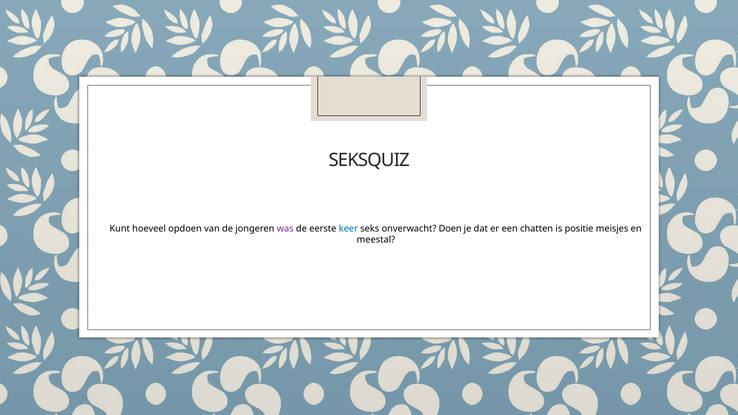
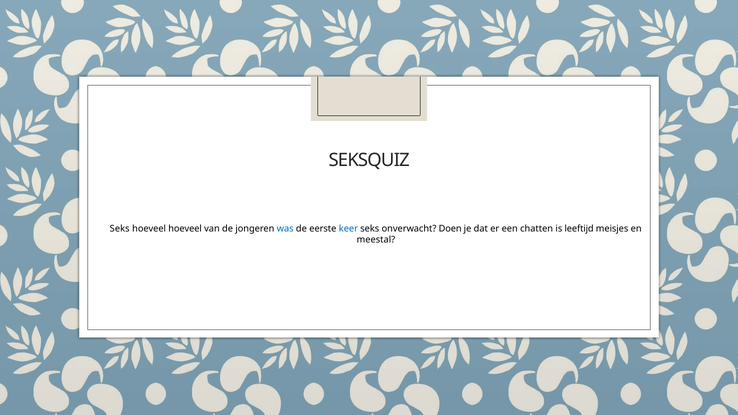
Kunt: Kunt -> Seks (120, 229)
hoeveel opdoen: opdoen -> hoeveel (185, 229)
was colour: purple -> blue (285, 229)
positie: positie -> leeftijd (579, 229)
